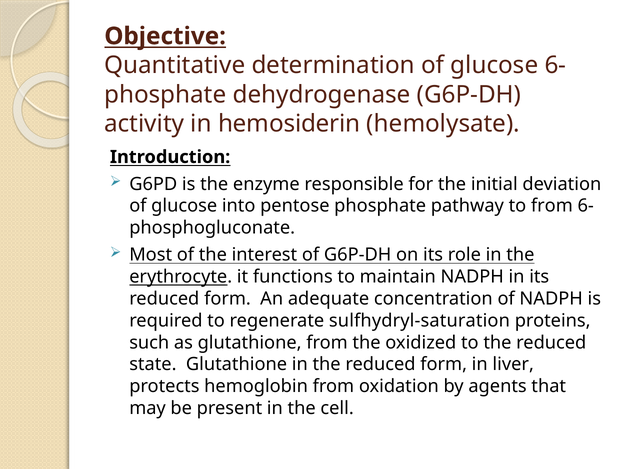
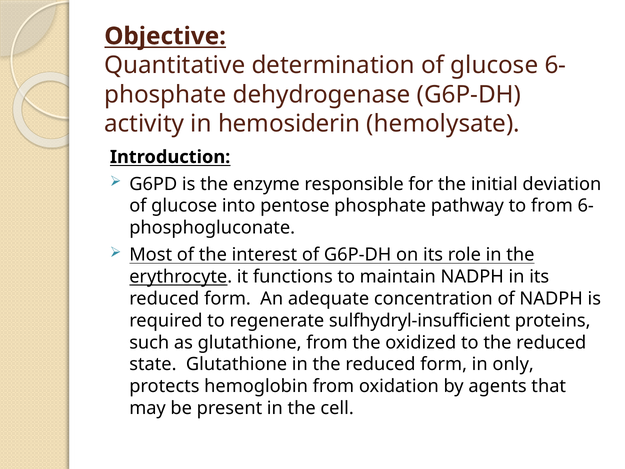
sulfhydryl-saturation: sulfhydryl-saturation -> sulfhydryl-insufficient (420, 320)
liver: liver -> only (513, 364)
